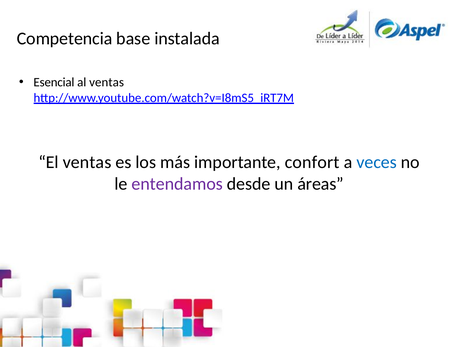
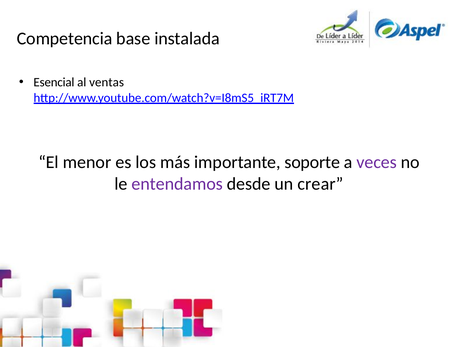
El ventas: ventas -> menor (87, 162)
confort: confort -> soporte (312, 162)
veces colour: blue -> purple (377, 162)
áreas: áreas -> crear (320, 184)
